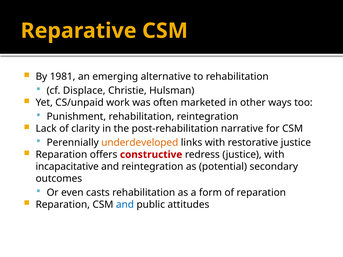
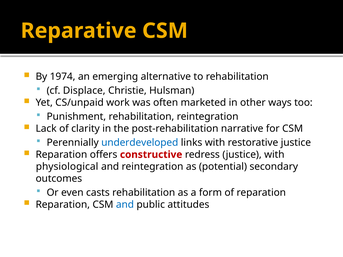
1981: 1981 -> 1974 (63, 77)
underdeveloped colour: orange -> blue (140, 143)
incapacitative: incapacitative -> physiological (67, 167)
